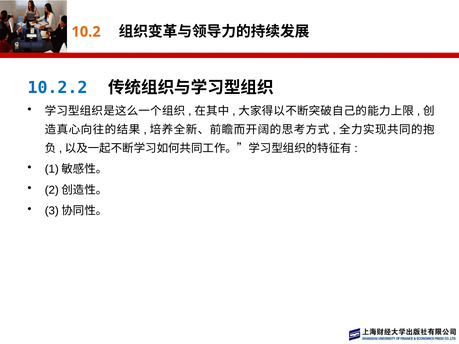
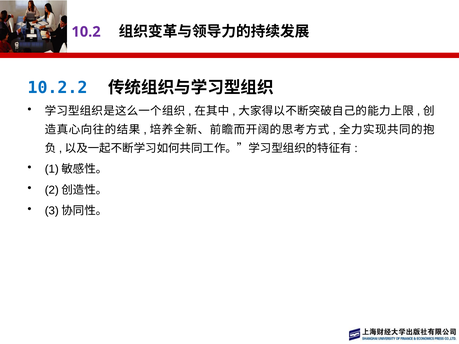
10.2 colour: orange -> purple (86, 32)
